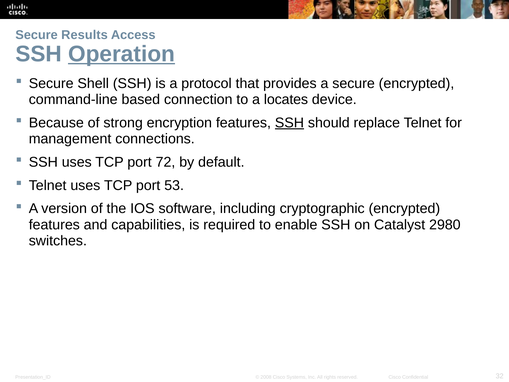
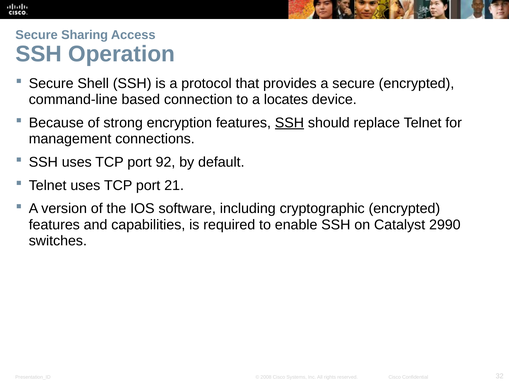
Results: Results -> Sharing (85, 35)
Operation underline: present -> none (122, 54)
72: 72 -> 92 (165, 162)
53: 53 -> 21 (174, 185)
2980: 2980 -> 2990 (445, 225)
